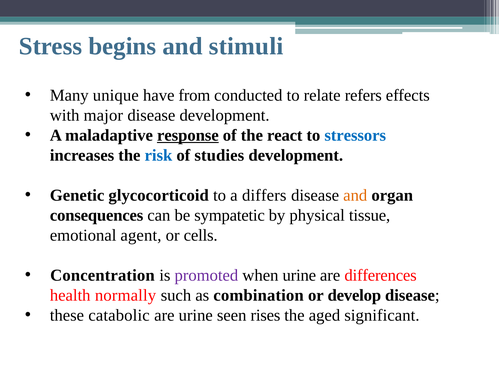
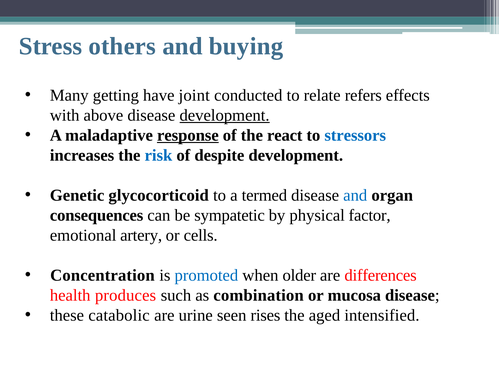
begins: begins -> others (122, 46)
stimuli: stimuli -> buying (246, 46)
unique: unique -> getting (116, 95)
from: from -> joint (194, 95)
major: major -> above (103, 115)
development underline: none -> present (225, 115)
studies: studies -> despite (219, 155)
differs: differs -> termed (264, 195)
and colour: orange -> blue (355, 195)
tissue: tissue -> factor (370, 215)
agent: agent -> artery (141, 235)
promoted colour: purple -> blue (206, 275)
when urine: urine -> older (299, 275)
normally: normally -> produces (126, 295)
develop: develop -> mucosa (354, 295)
significant: significant -> intensified (382, 315)
